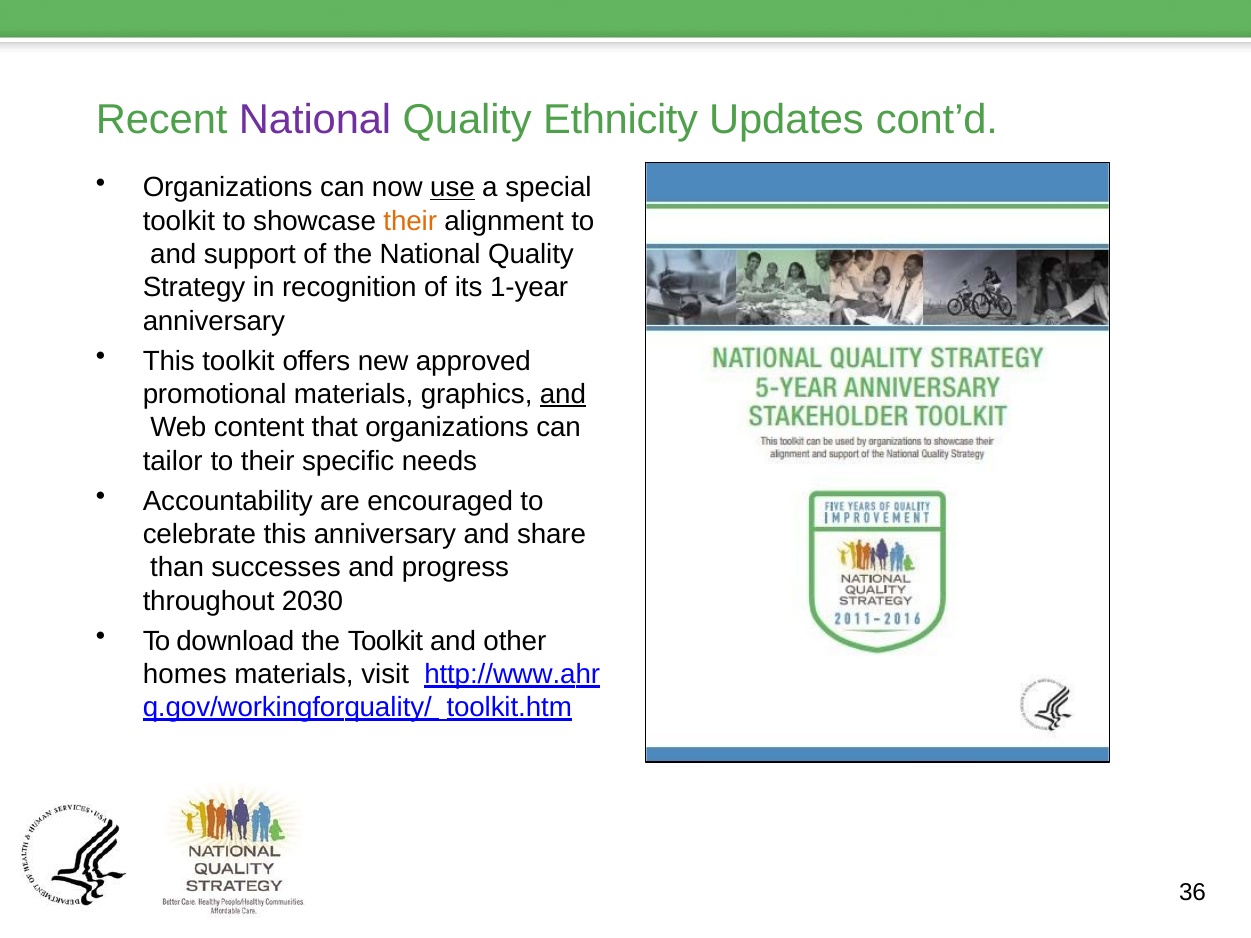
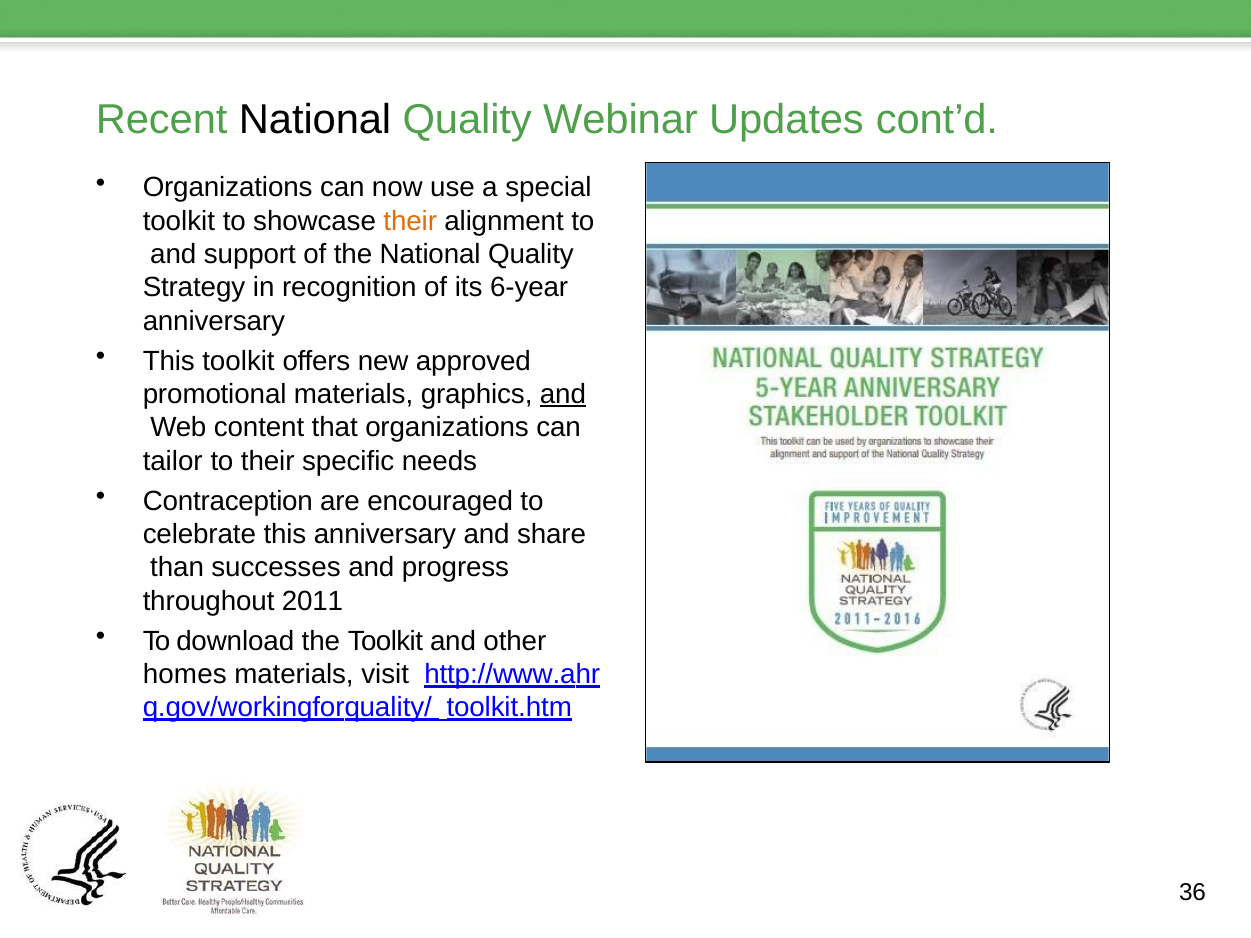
National colour: purple -> black (315, 120)
Ethnicity: Ethnicity -> Webinar (620, 120)
use underline: present -> none (452, 188)
1-year: 1-year -> 6-year (529, 288)
Accountability: Accountability -> Contraception (228, 501)
2030: 2030 -> 2011 (312, 601)
